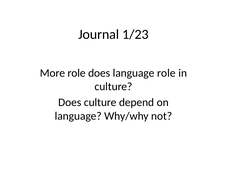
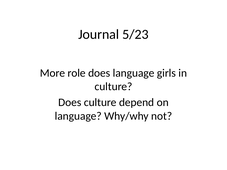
1/23: 1/23 -> 5/23 (135, 34)
language role: role -> girls (166, 73)
